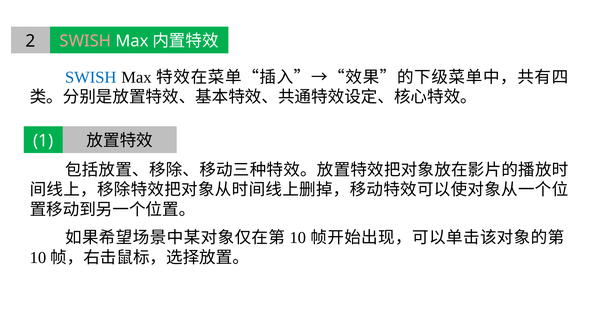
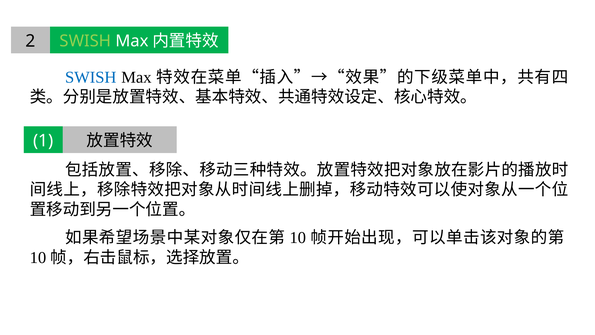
SWISH colour: pink -> light green (85, 41)
